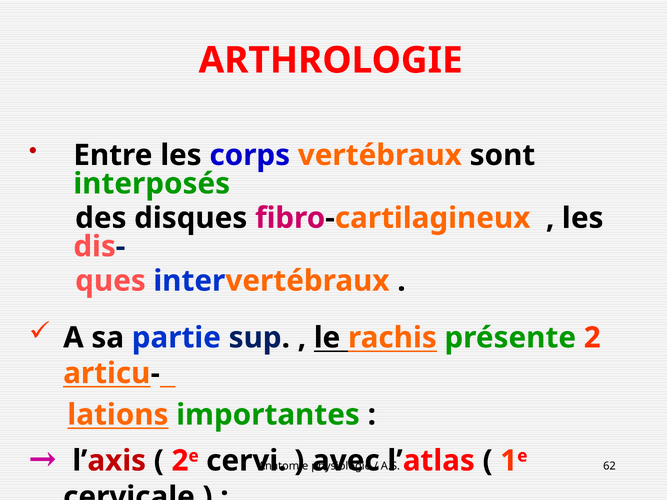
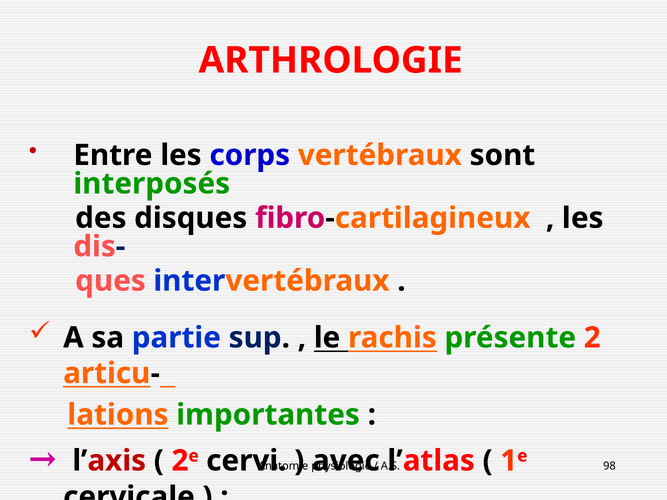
62: 62 -> 98 (610, 466)
